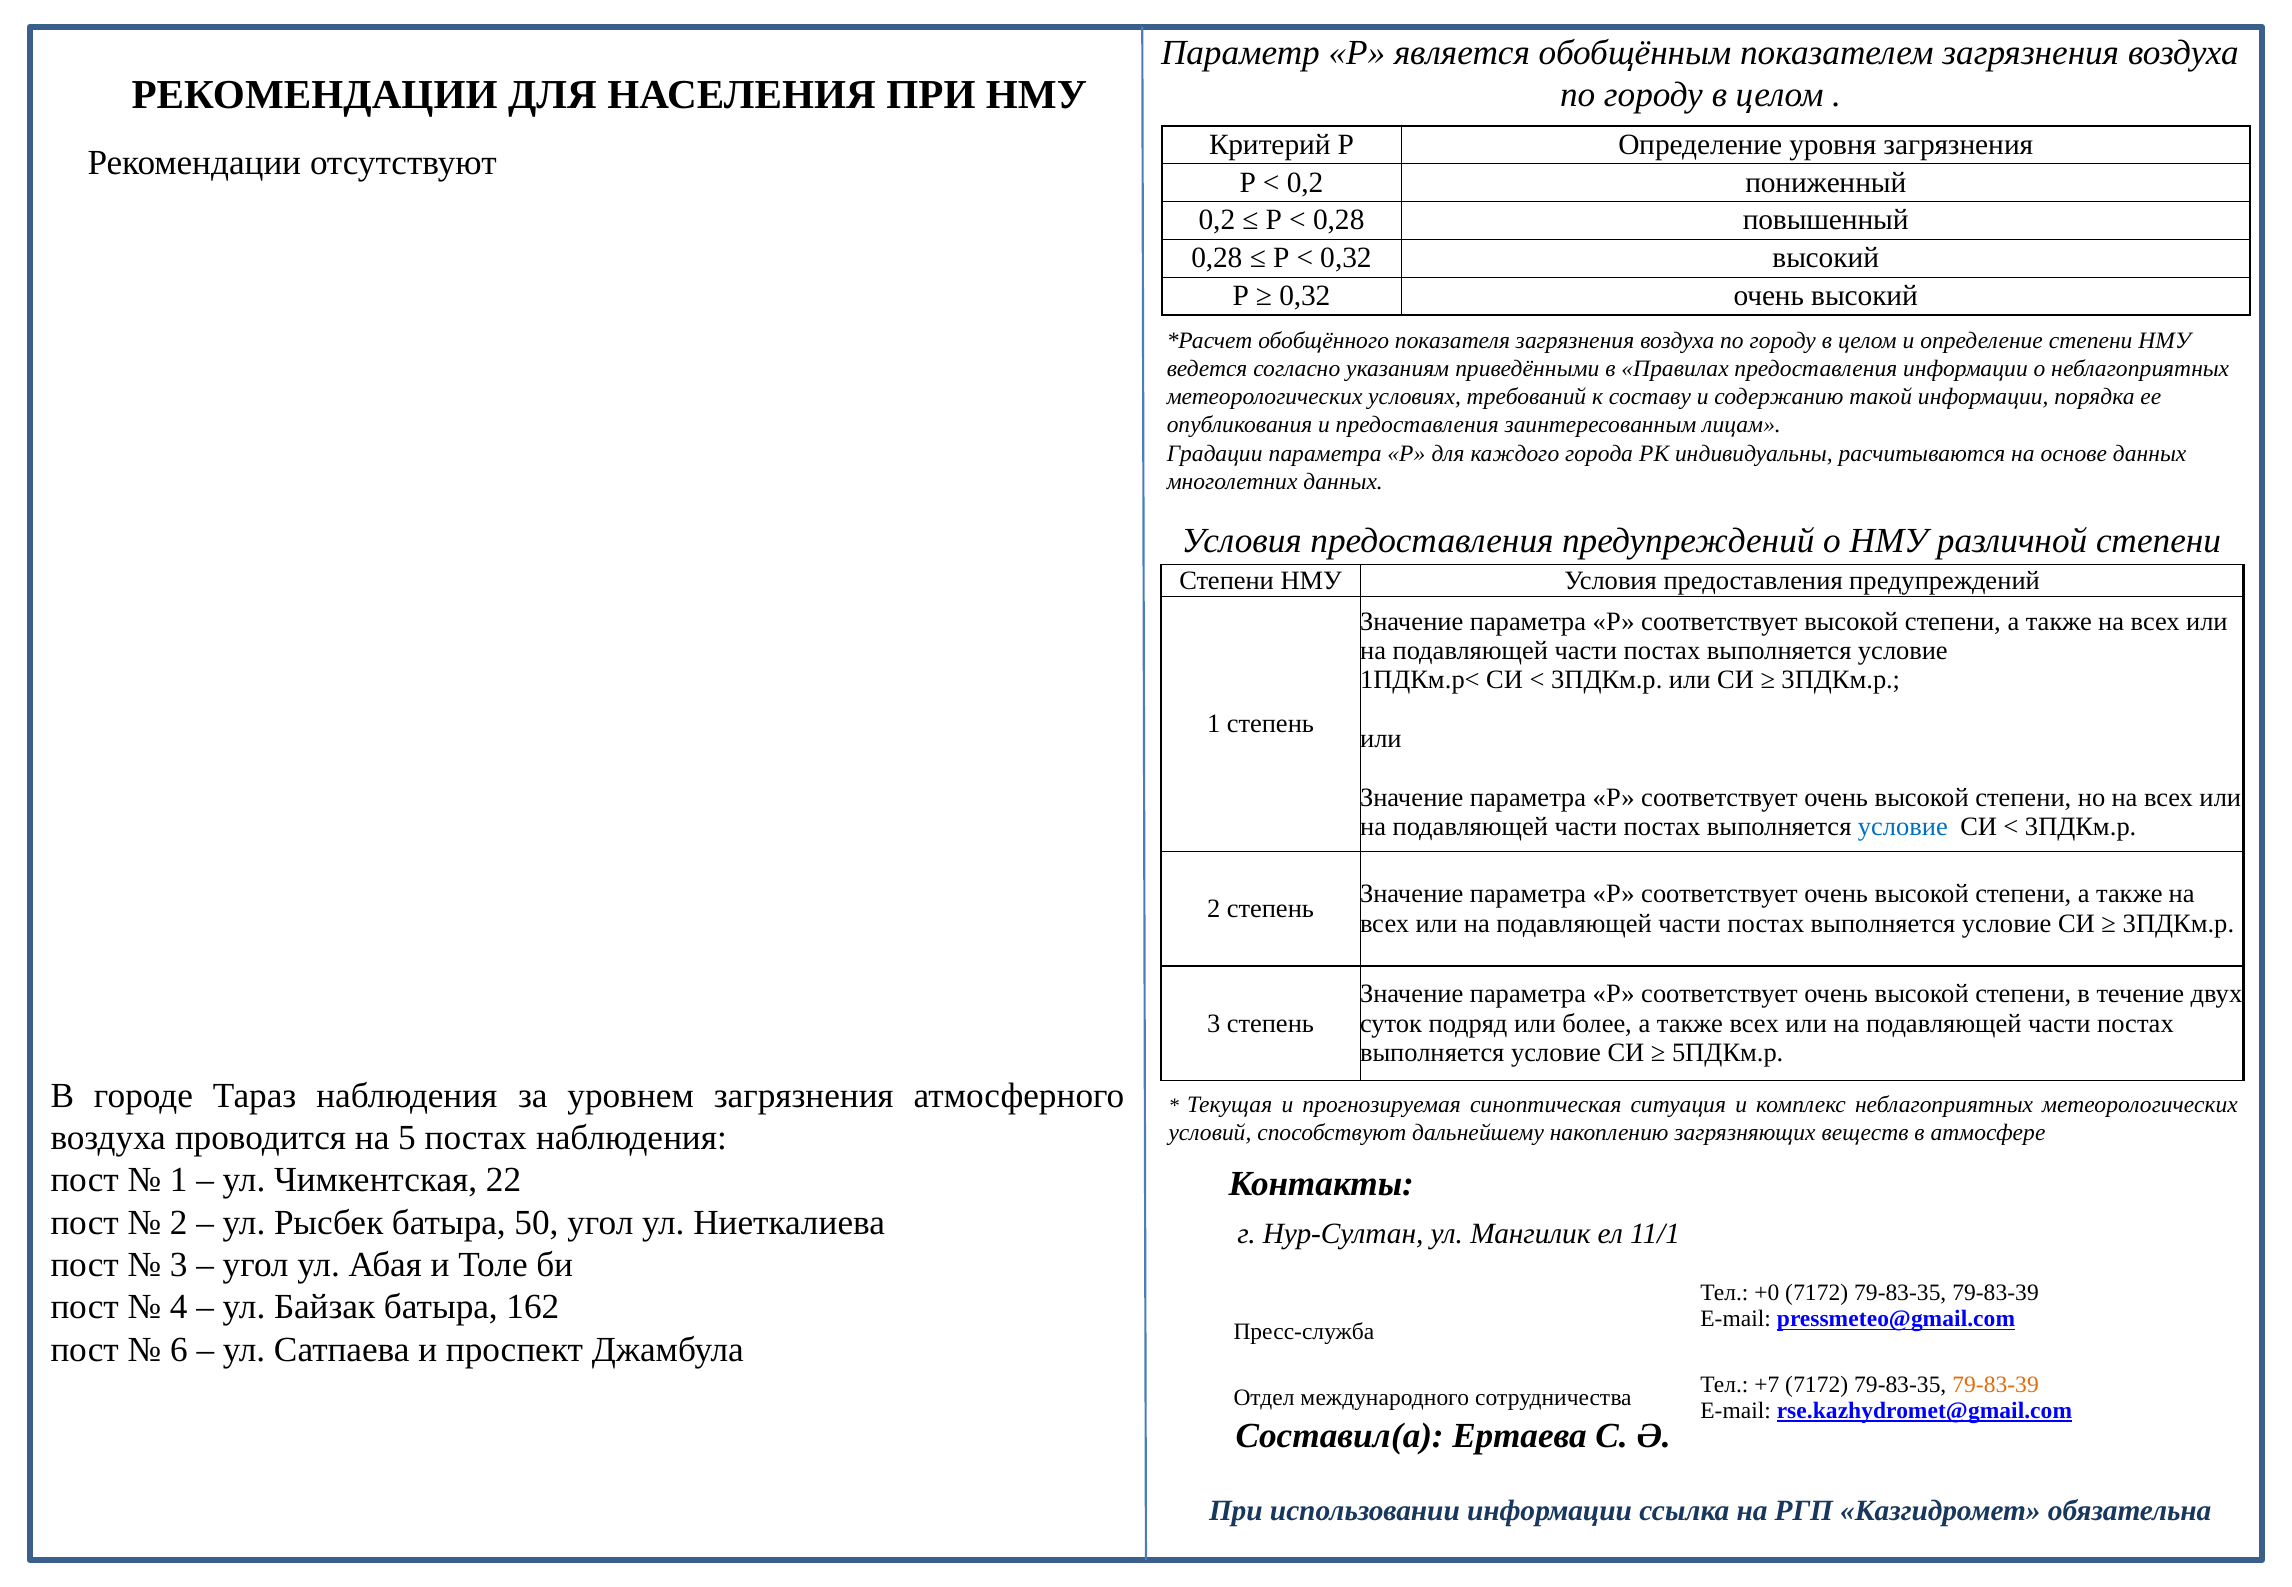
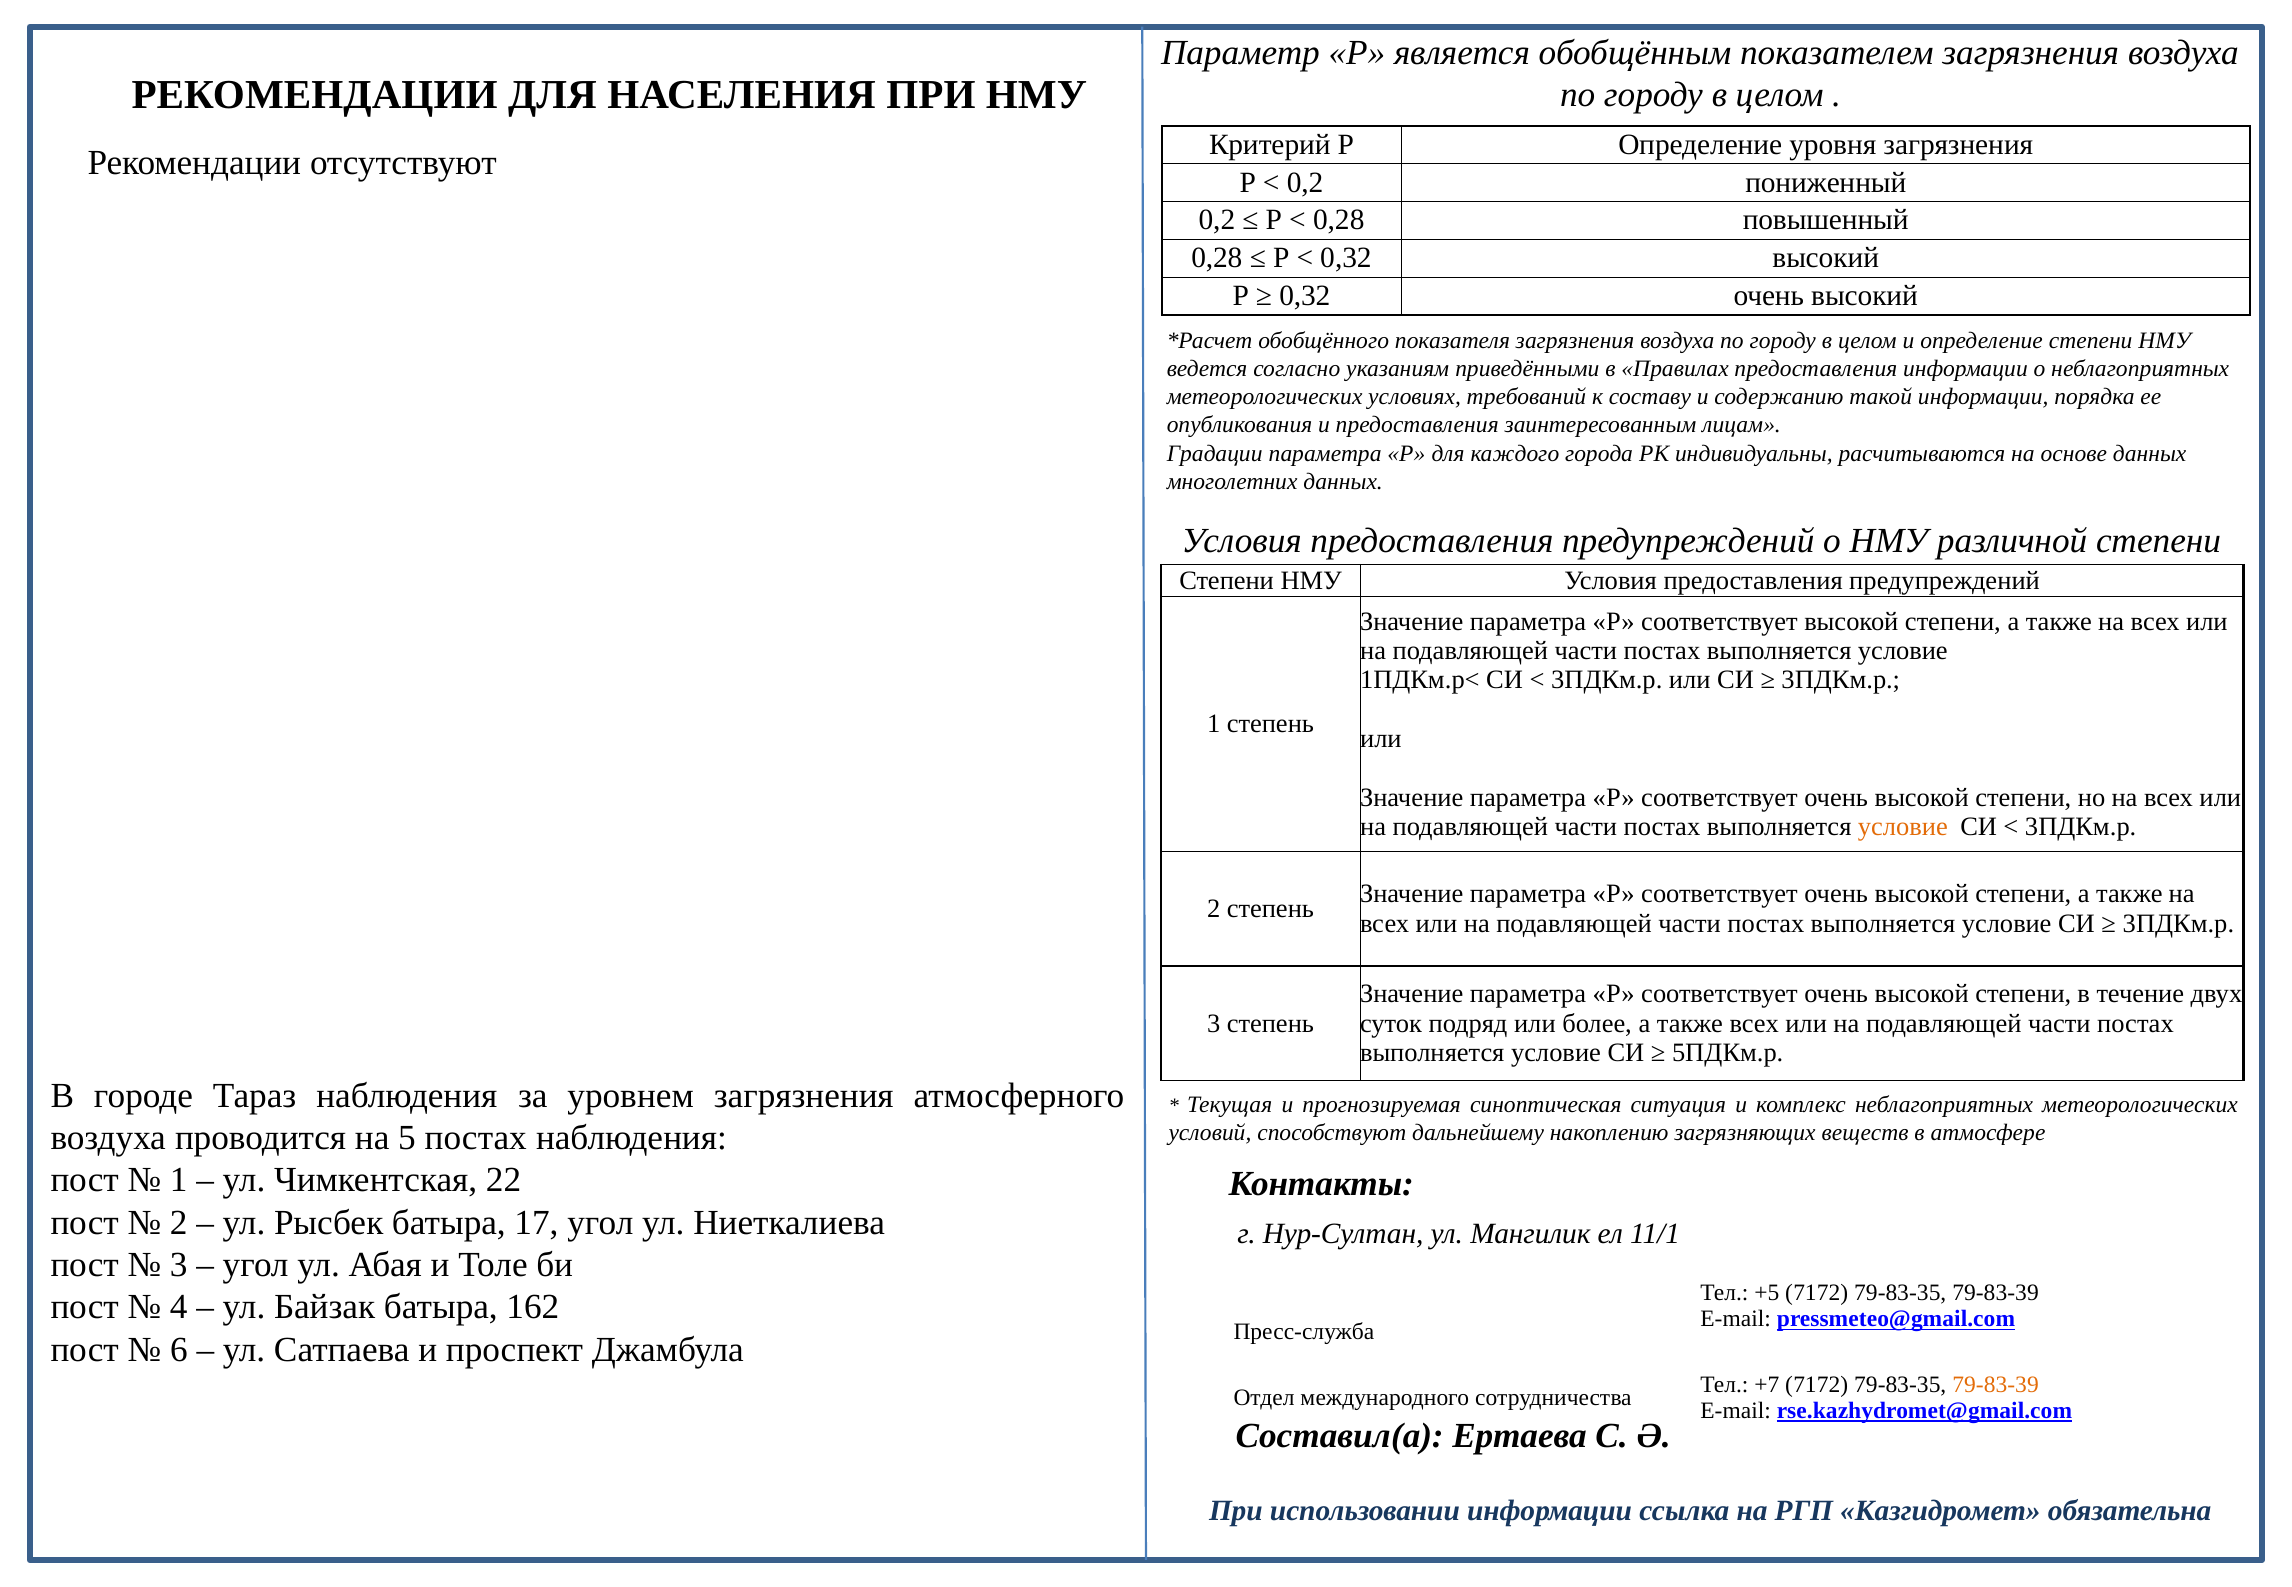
условие colour: blue -> orange (1903, 827)
50: 50 -> 17 (536, 1222)
+0: +0 -> +5 (1767, 1293)
